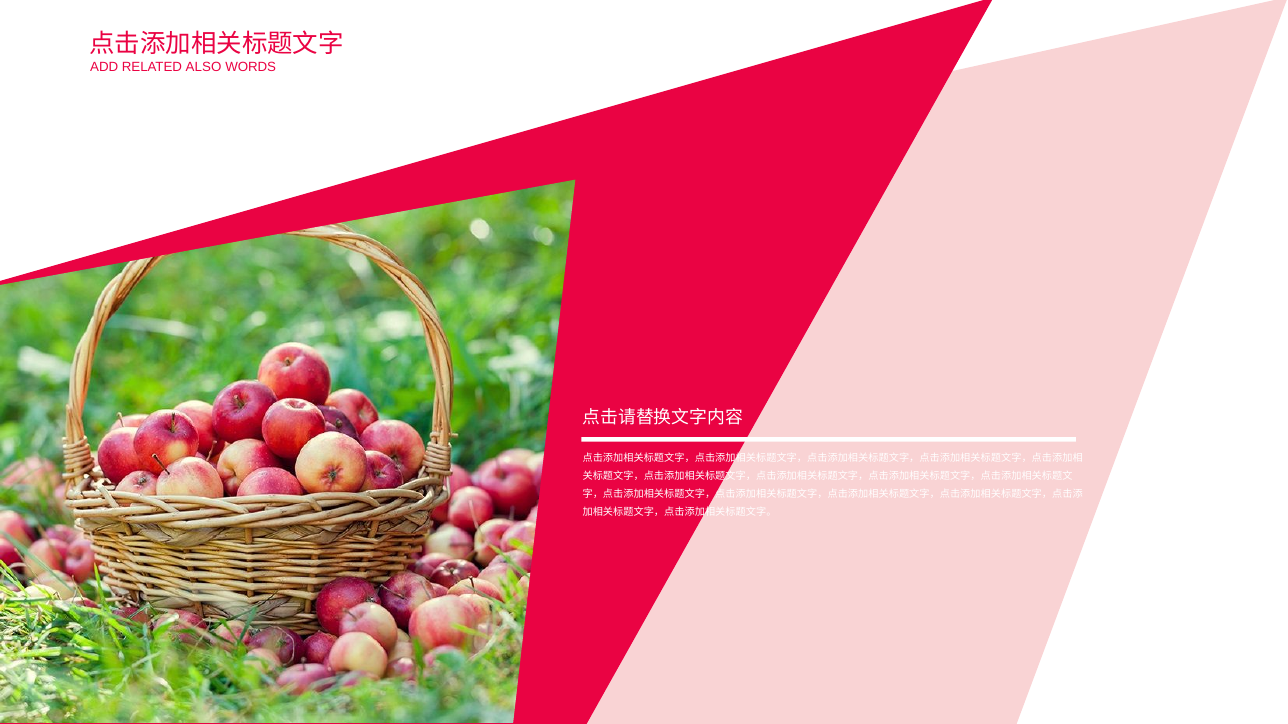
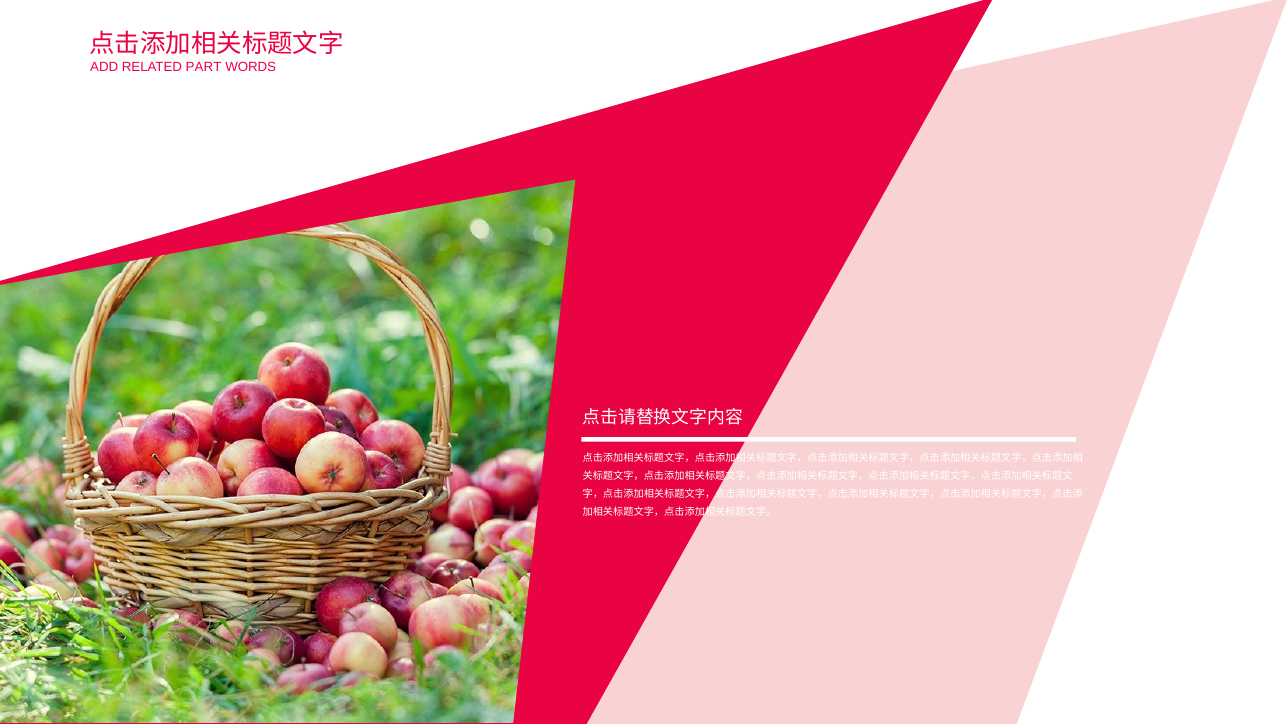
ALSO: ALSO -> PART (204, 68)
